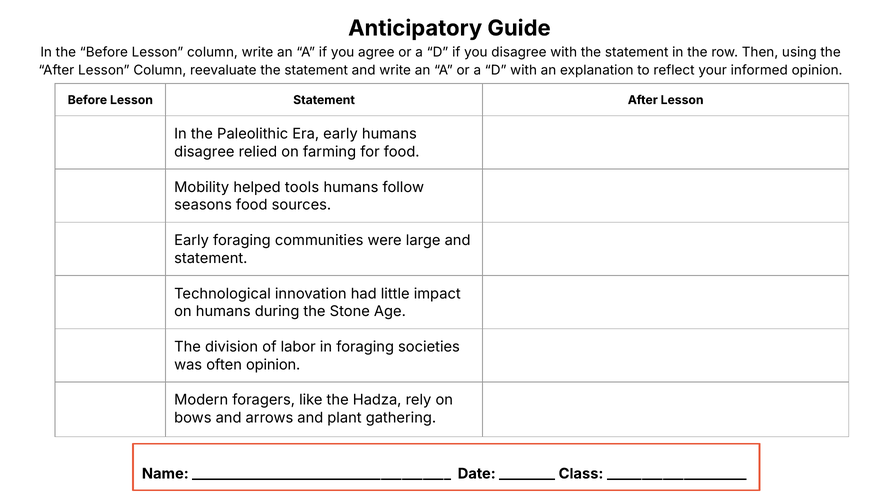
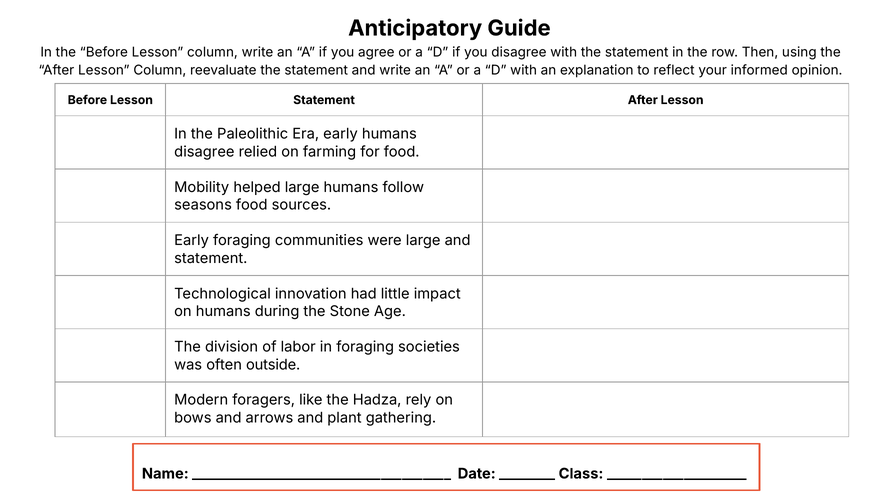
helped tools: tools -> large (302, 187)
often opinion: opinion -> outside (273, 365)
